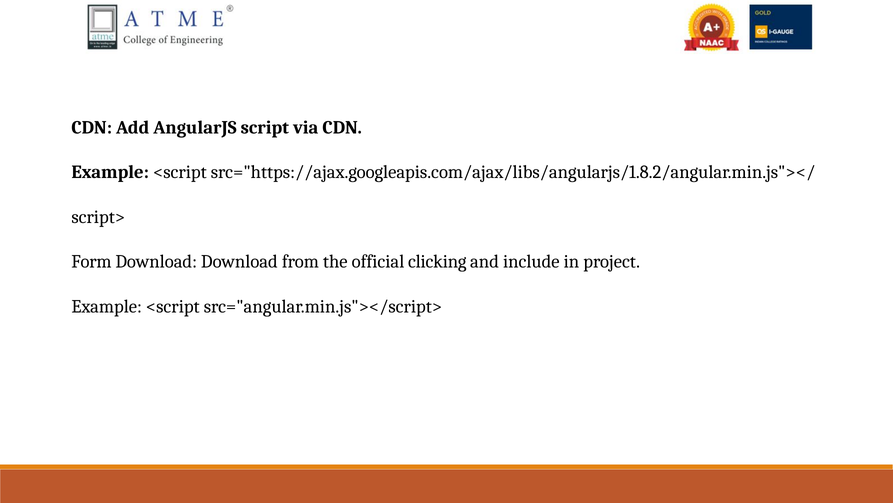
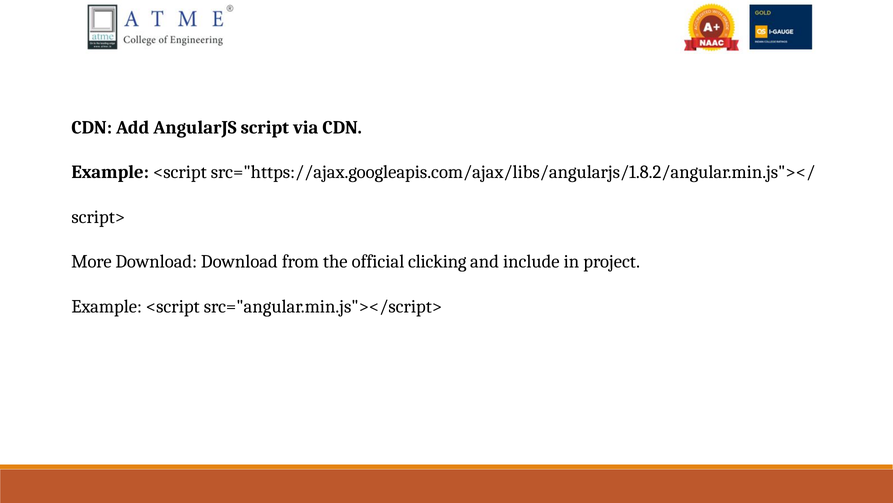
Form: Form -> More (91, 261)
